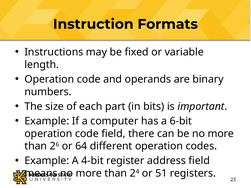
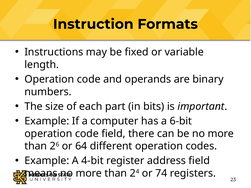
51: 51 -> 74 (161, 174)
